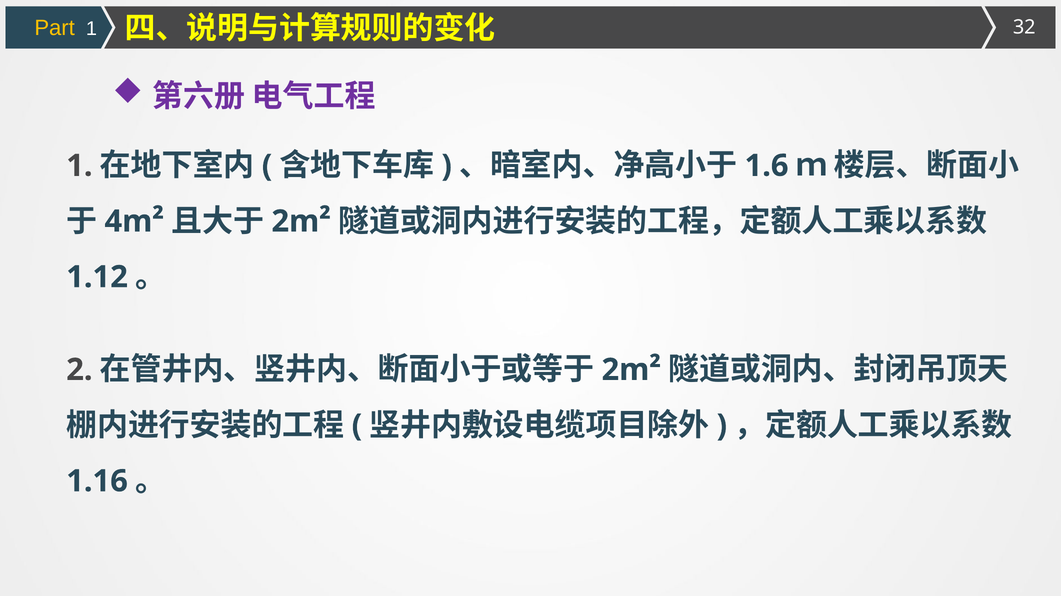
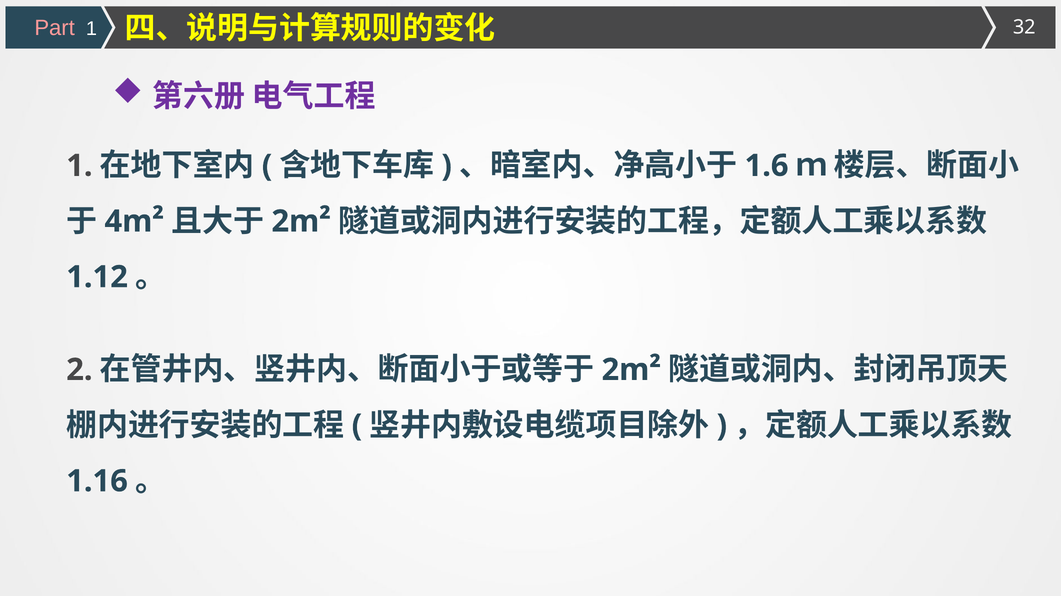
Part colour: yellow -> pink (55, 28)
